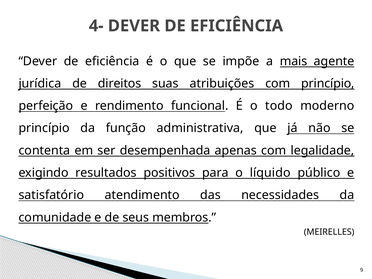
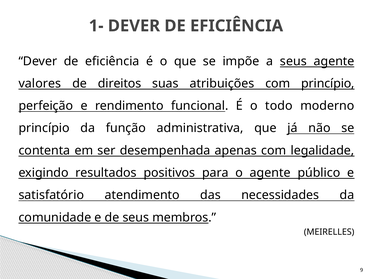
4-: 4- -> 1- (96, 26)
a mais: mais -> seus (293, 61)
jurídica: jurídica -> valores (40, 84)
o líquido: líquido -> agente (270, 173)
